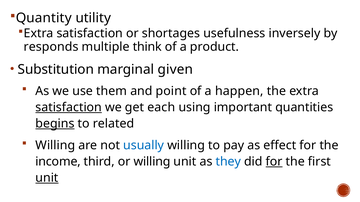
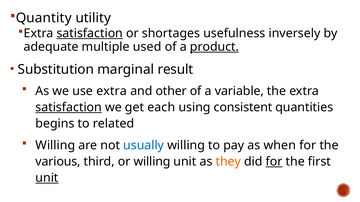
satisfaction underline: none -> present (90, 33)
responds: responds -> adequate (51, 47)
think: think -> used (147, 47)
product underline: none -> present (214, 47)
given: given -> result (175, 70)
use them: them -> extra (112, 91)
point: point -> other (171, 91)
happen: happen -> variable (239, 91)
important: important -> consistent (243, 108)
begins underline: present -> none (55, 124)
effect: effect -> when (280, 146)
income: income -> various (58, 162)
they colour: blue -> orange (228, 162)
